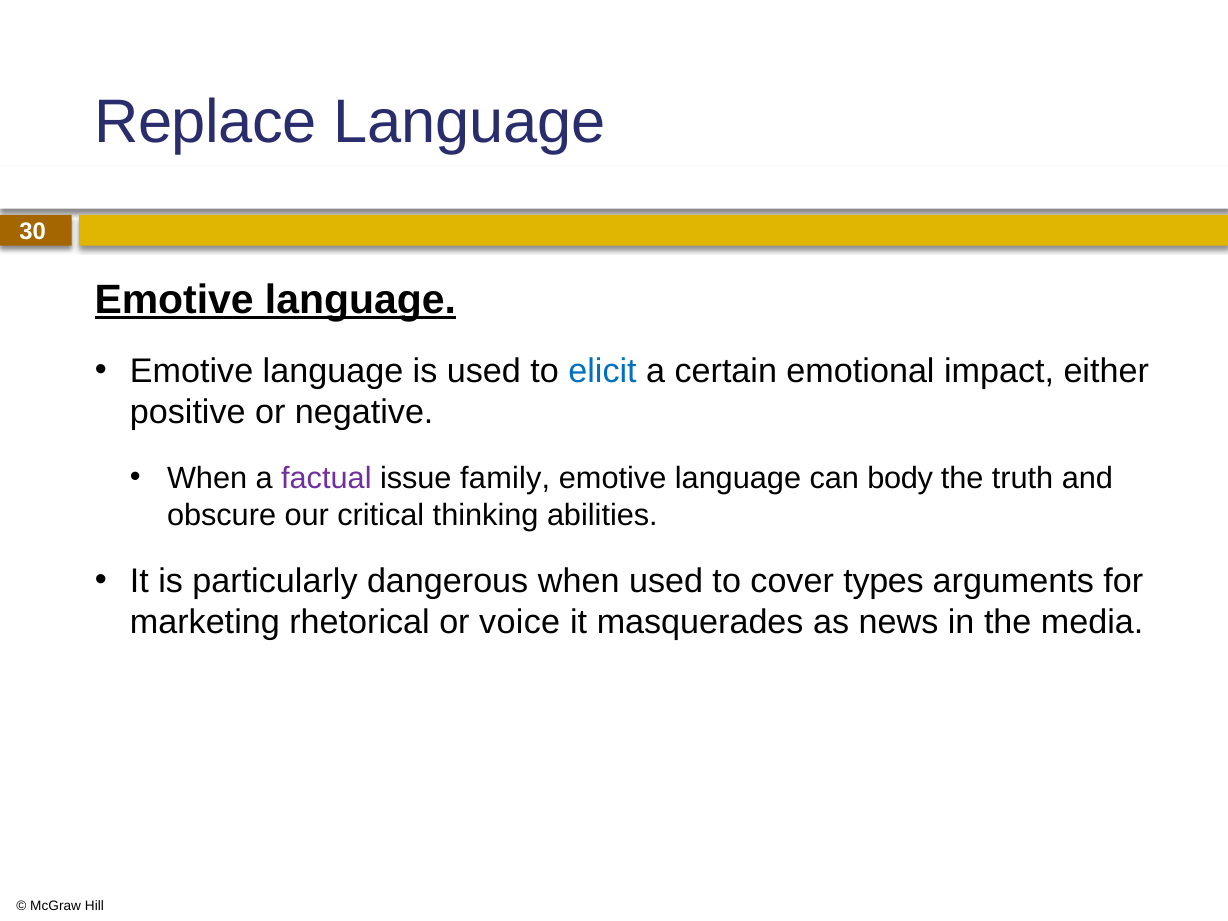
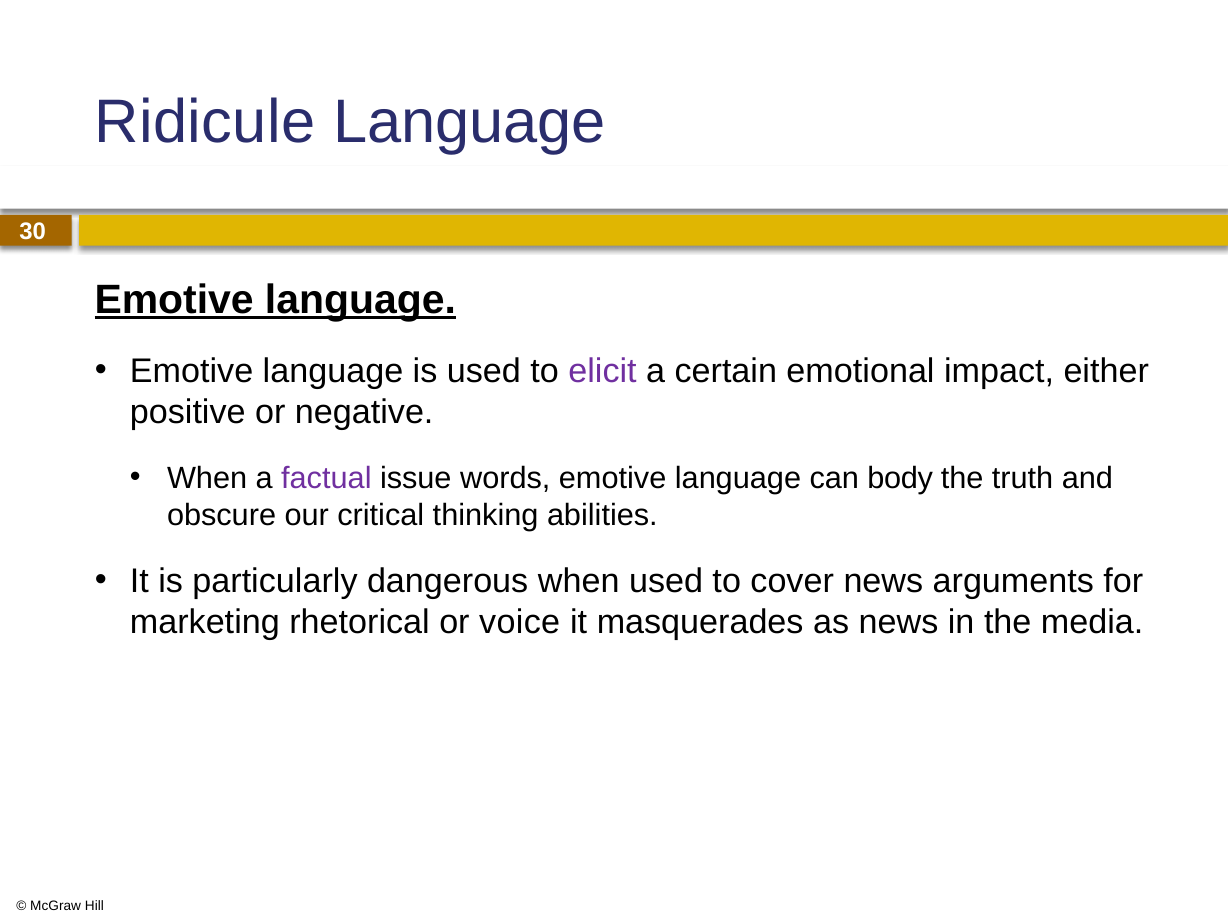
Replace: Replace -> Ridicule (205, 122)
elicit colour: blue -> purple (602, 371)
family: family -> words (505, 478)
cover types: types -> news (883, 582)
